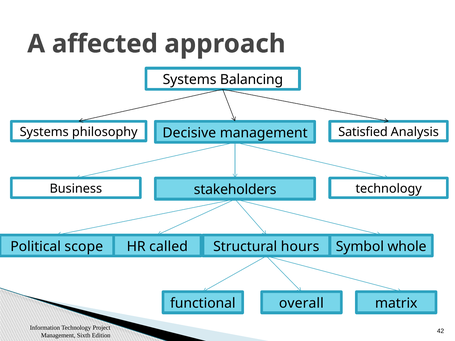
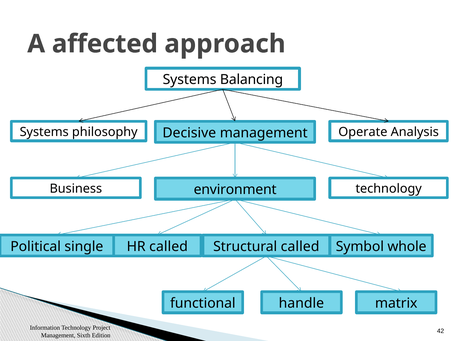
Satisfied: Satisfied -> Operate (363, 132)
stakeholders: stakeholders -> environment (235, 190)
scope: scope -> single (84, 247)
Structural hours: hours -> called (300, 247)
overall: overall -> handle (301, 304)
